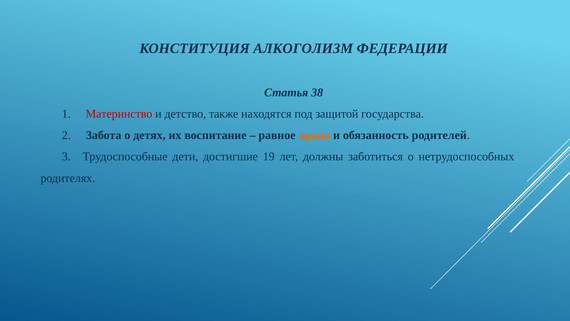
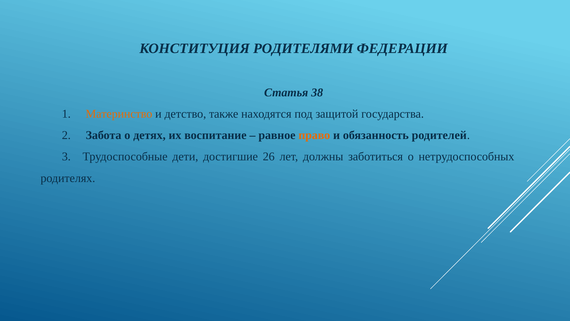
АЛКОГОЛИЗМ: АЛКОГОЛИЗМ -> РОДИТЕЛЯМИ (303, 48)
Материнство colour: red -> orange (119, 114)
19: 19 -> 26 (269, 157)
